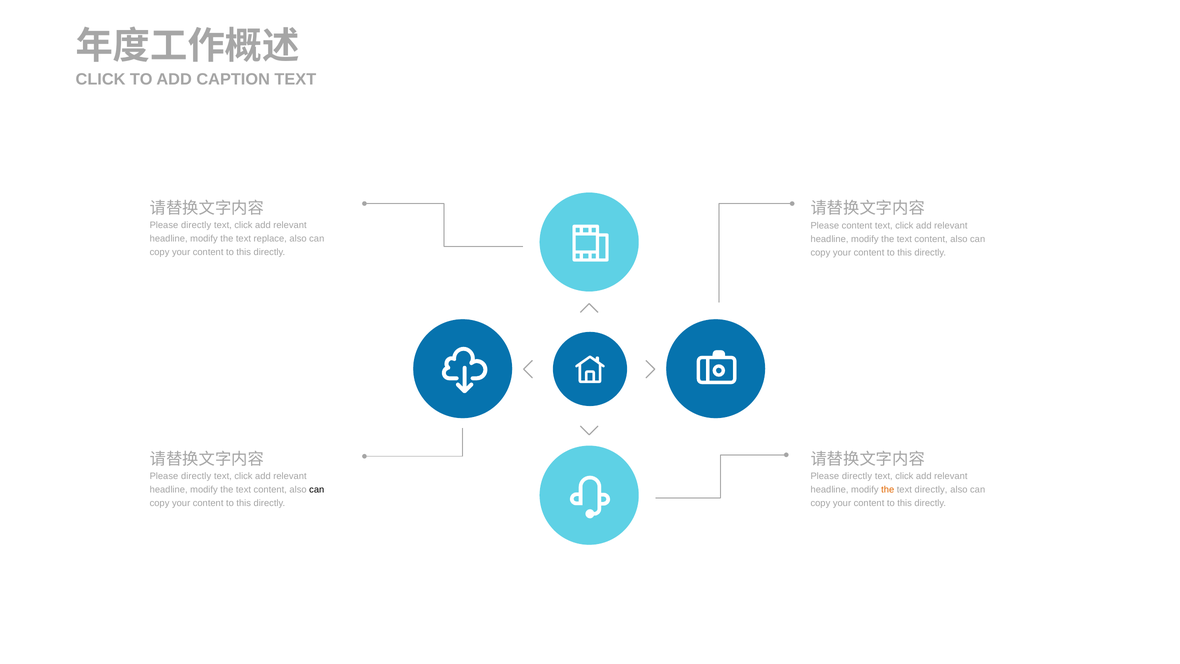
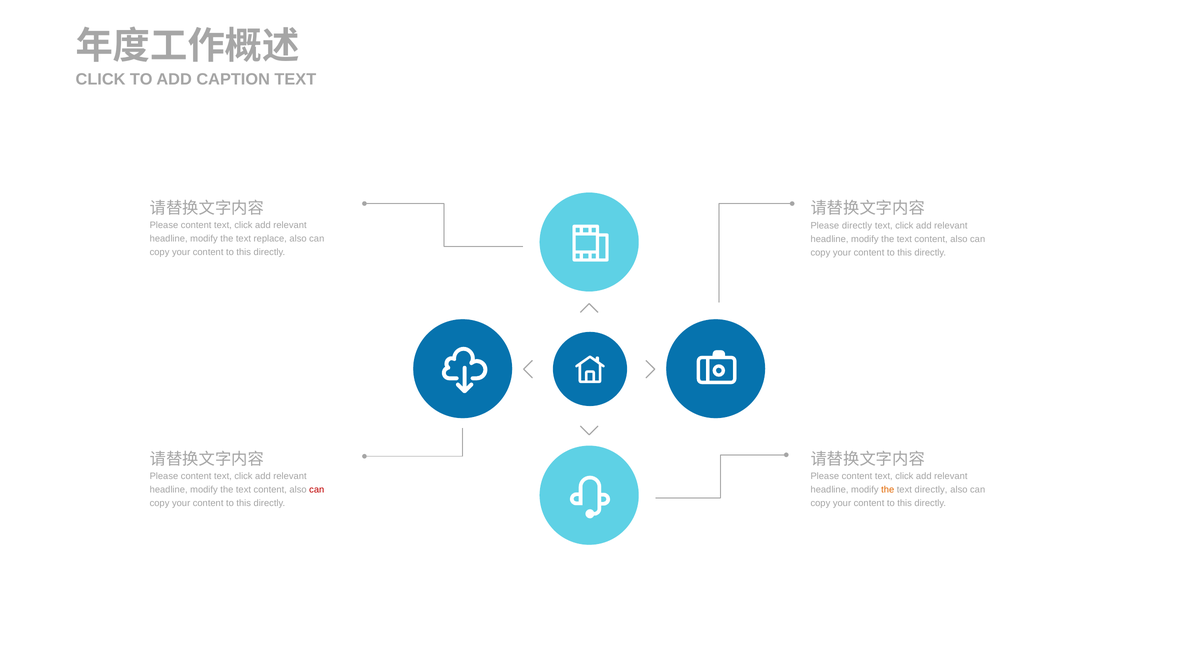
directly: directly -> content (196, 225)
Please content: content -> directly (857, 226)
directly: directly -> content (196, 476)
directly: directly -> content (857, 476)
can colour: black -> red (317, 490)
